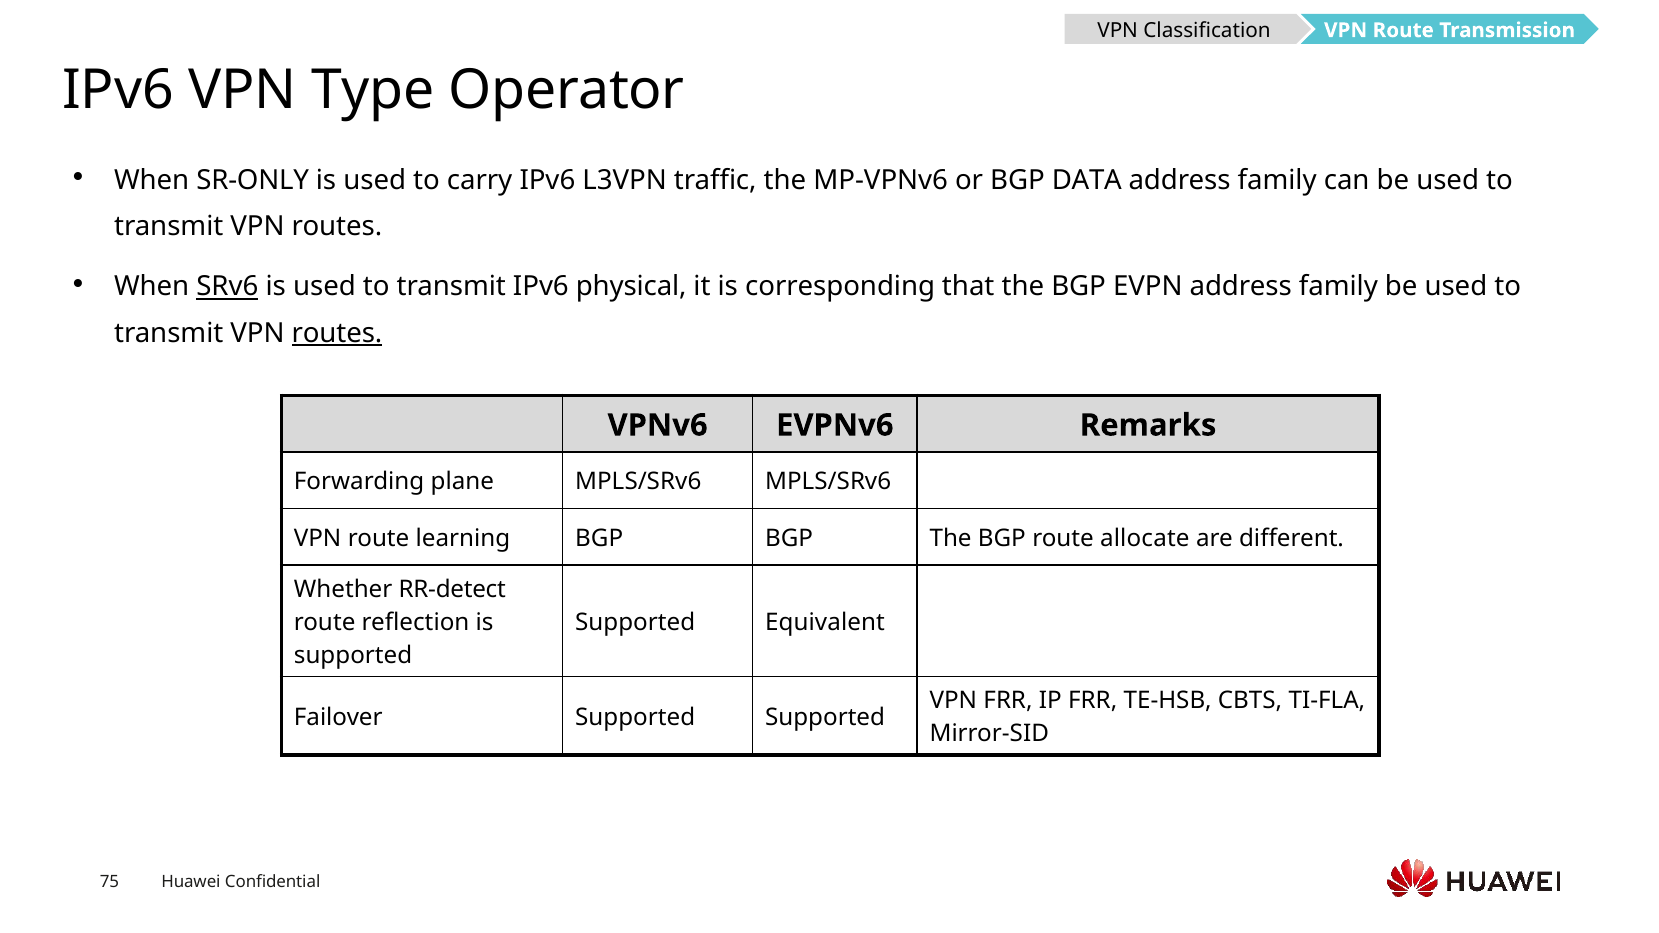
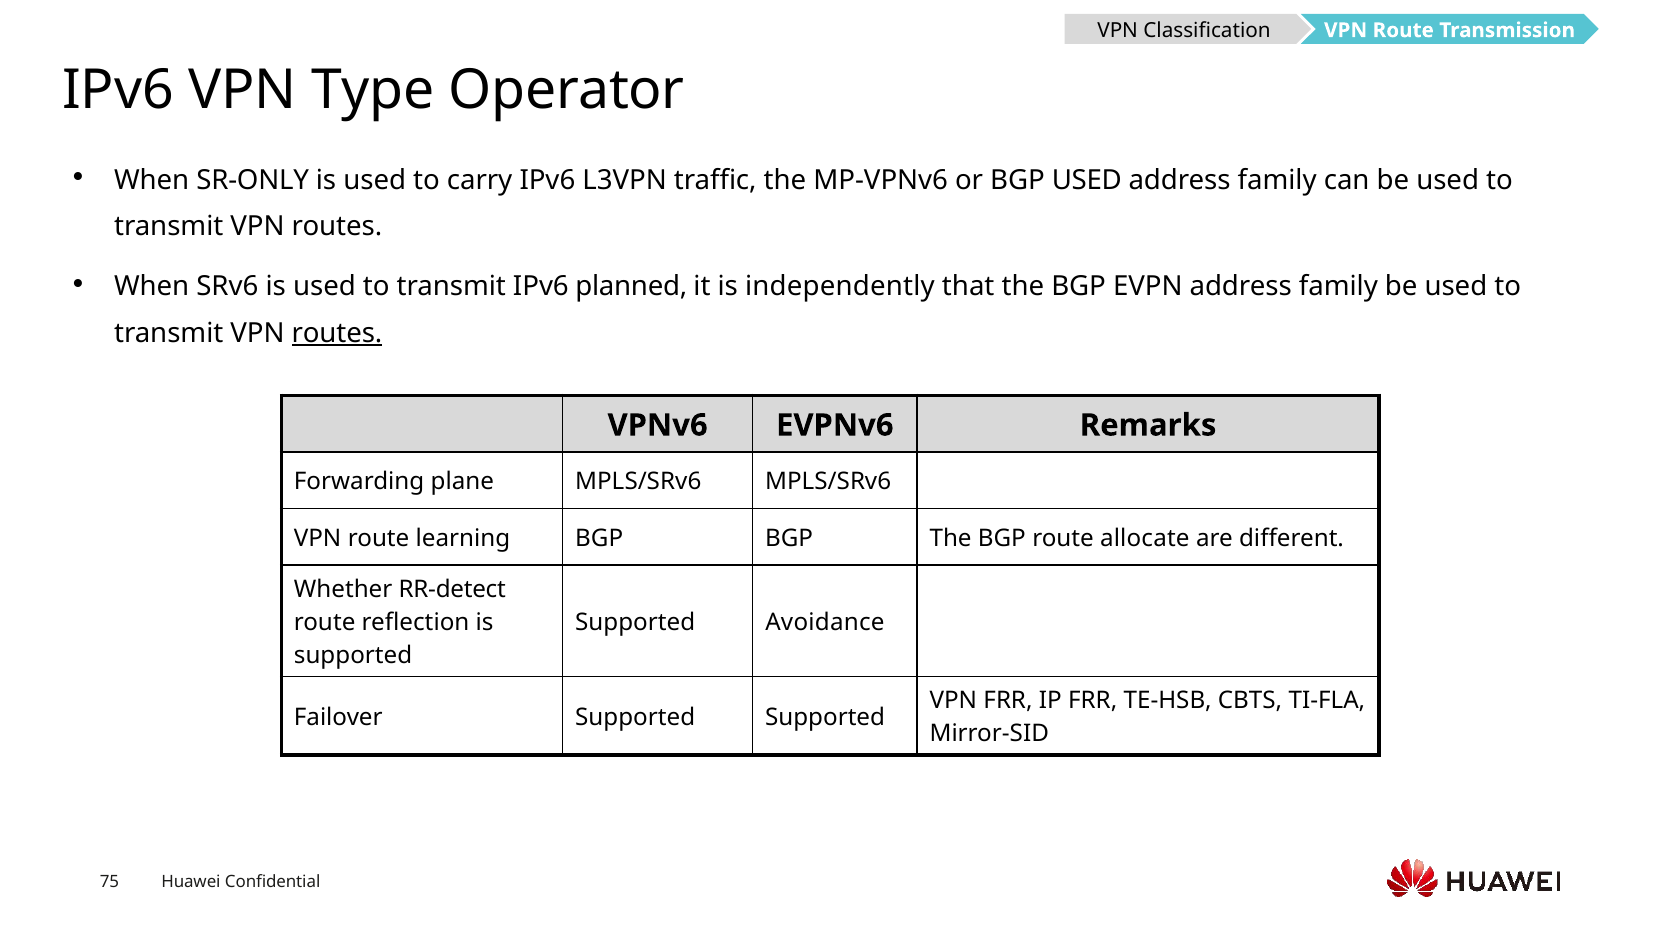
BGP DATA: DATA -> USED (1087, 180)
SRv6 underline: present -> none (227, 287)
physical: physical -> planned (631, 287)
corresponding: corresponding -> independently (840, 287)
Equivalent: Equivalent -> Avoidance (825, 622)
